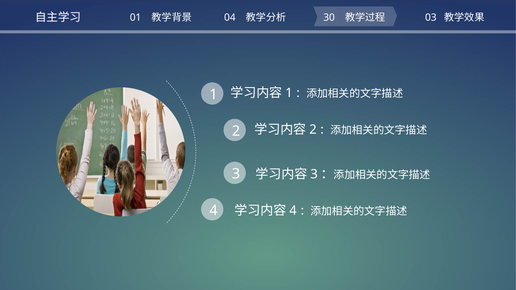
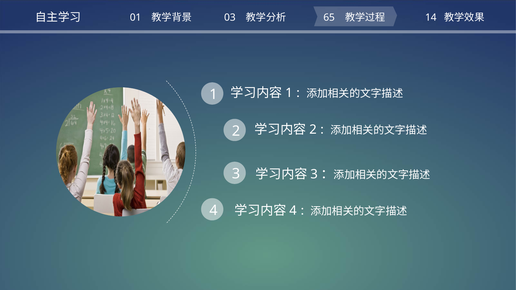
04: 04 -> 03 (230, 18)
30: 30 -> 65 (329, 18)
03: 03 -> 14 (431, 18)
